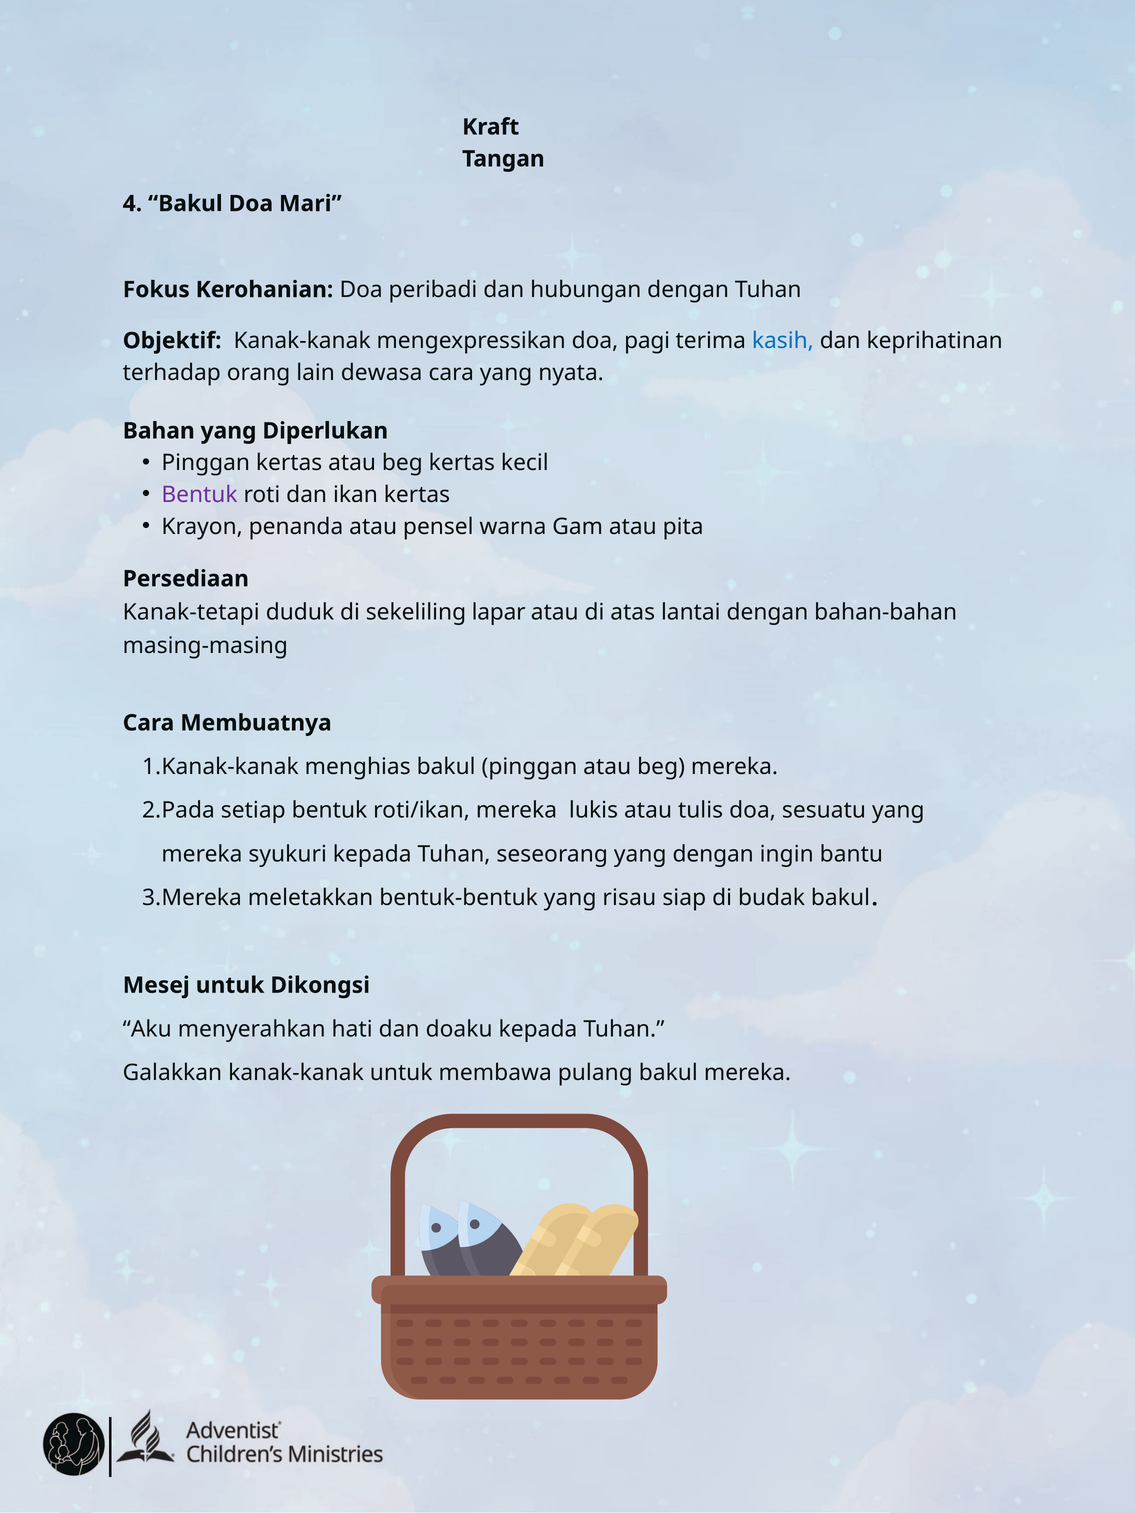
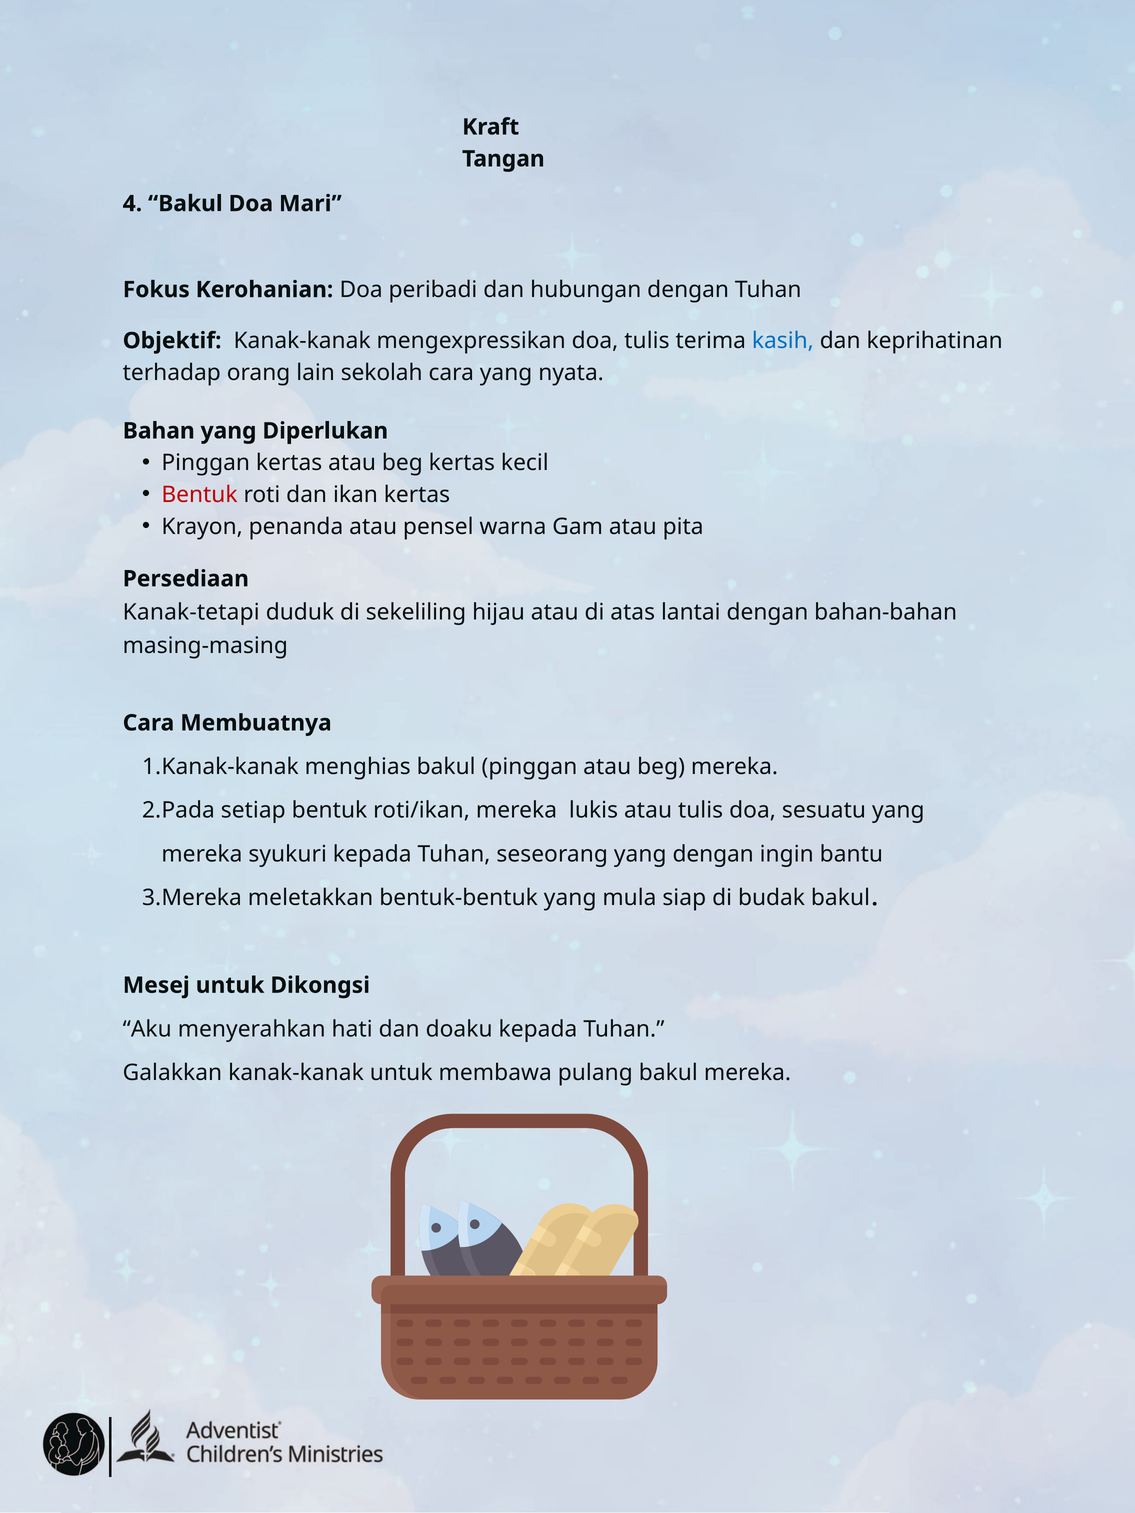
doa pagi: pagi -> tulis (647, 341)
dewasa: dewasa -> sekolah (382, 373)
Bentuk colour: purple -> red (199, 495)
lapar: lapar -> hijau (499, 612)
risau: risau -> mula (629, 898)
